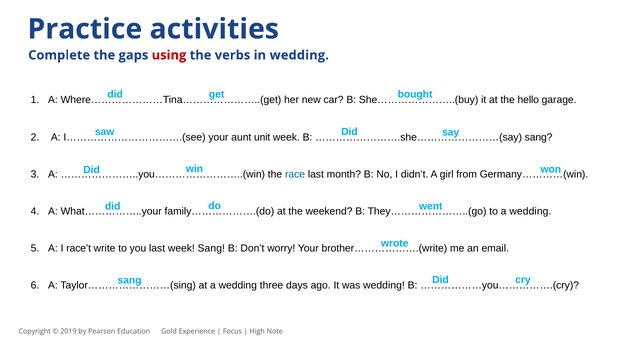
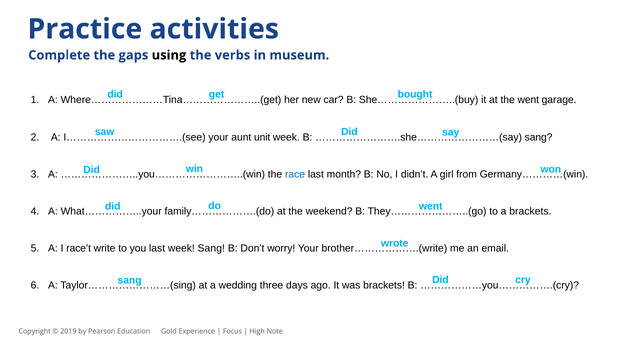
using colour: red -> black (169, 55)
in wedding: wedding -> museum (299, 55)
the hello: hello -> went (528, 100)
to a wedding: wedding -> brackets (530, 211)
was wedding: wedding -> brackets (384, 286)
